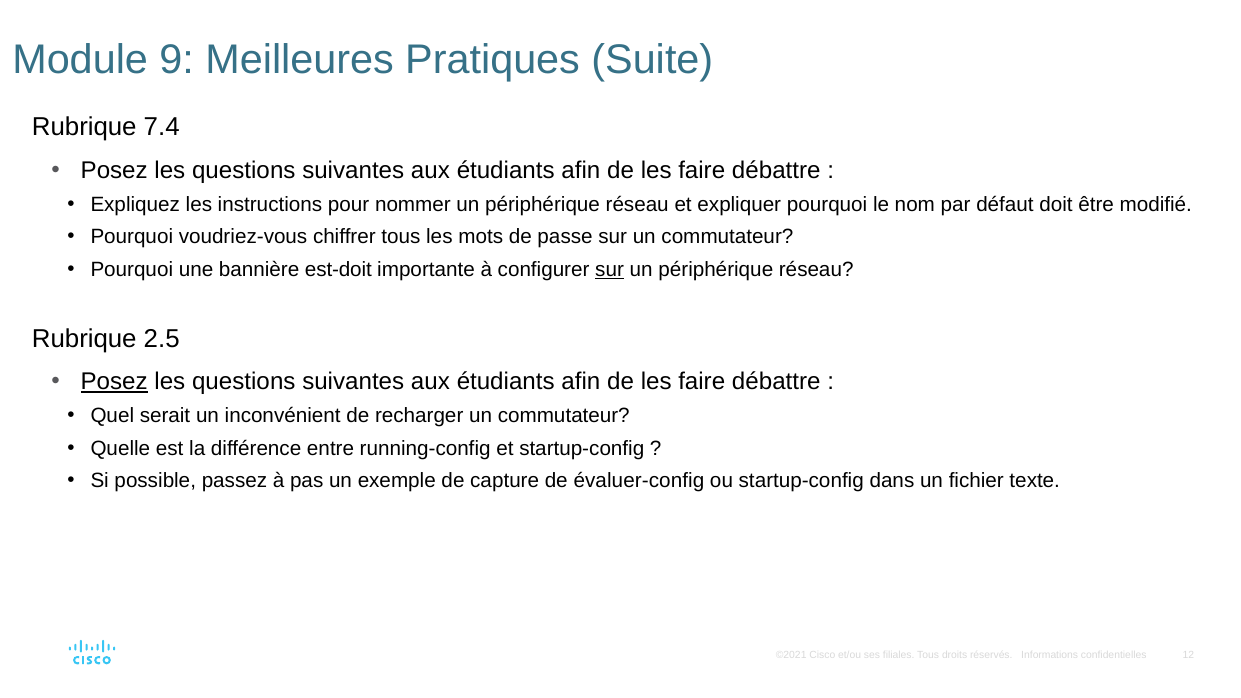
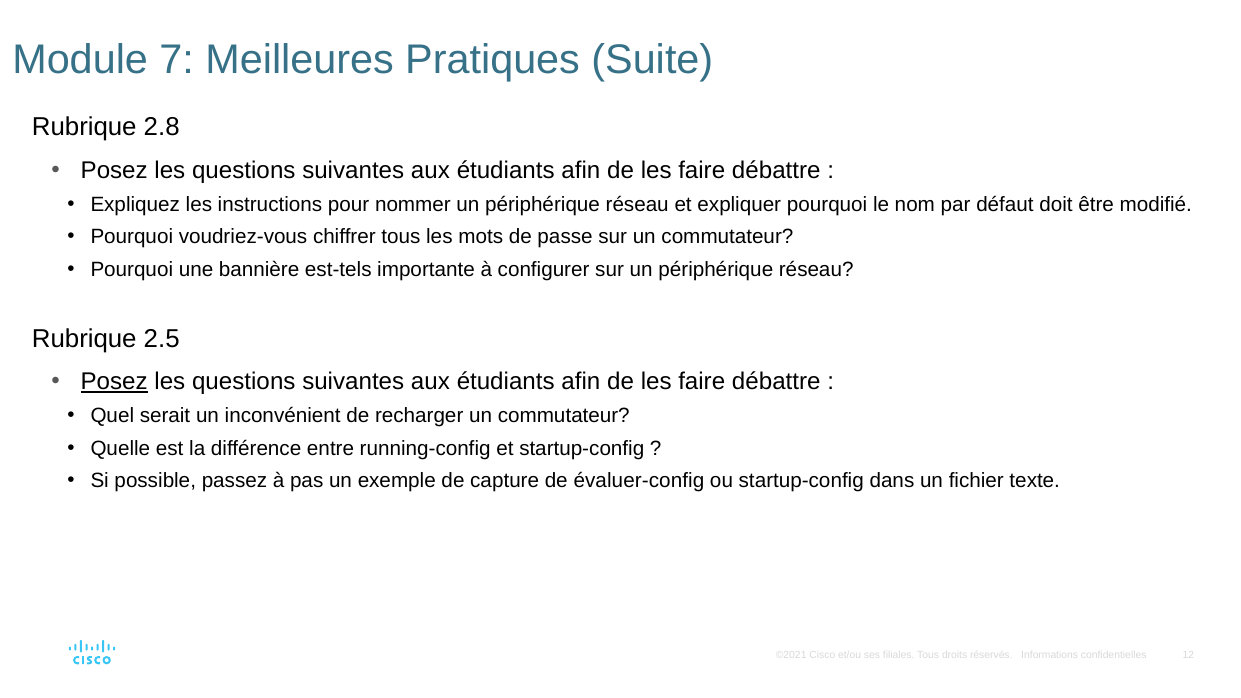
9: 9 -> 7 (177, 60)
7.4: 7.4 -> 2.8 (162, 127)
est-doit: est-doit -> est-tels (338, 270)
sur underline: present -> none (610, 270)
